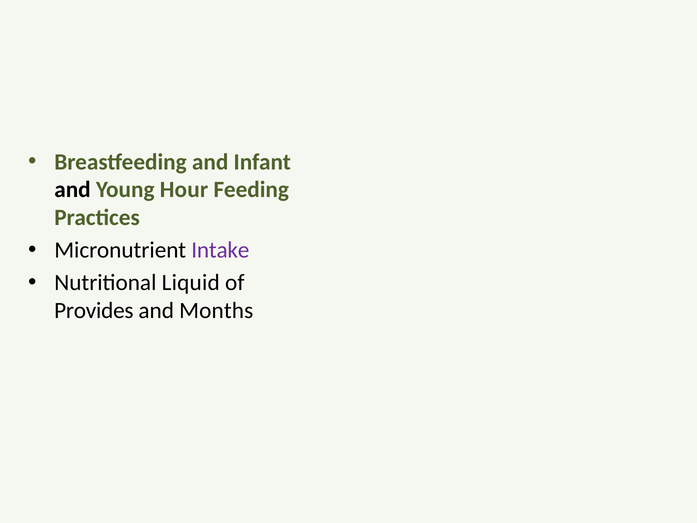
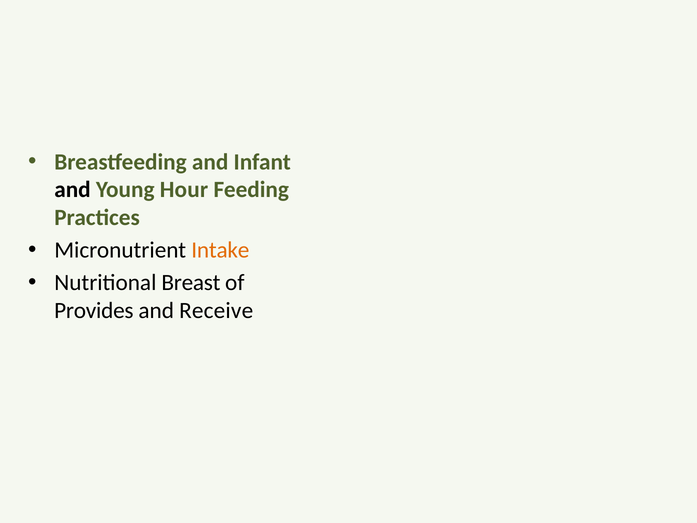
Intake colour: purple -> orange (220, 250)
Liquid: Liquid -> Breast (191, 283)
Months: Months -> Receive (216, 310)
